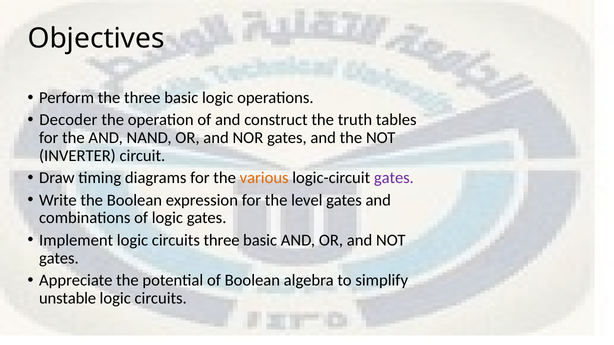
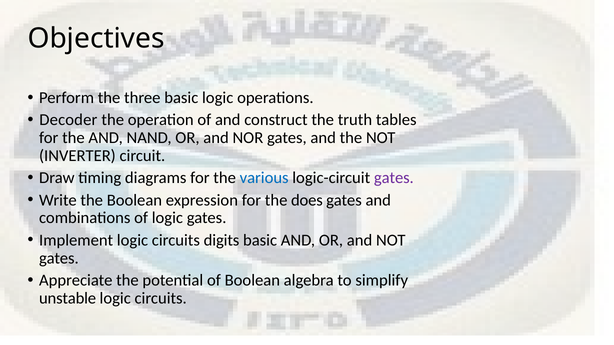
various colour: orange -> blue (264, 178)
level: level -> does (307, 200)
circuits three: three -> digits (222, 240)
